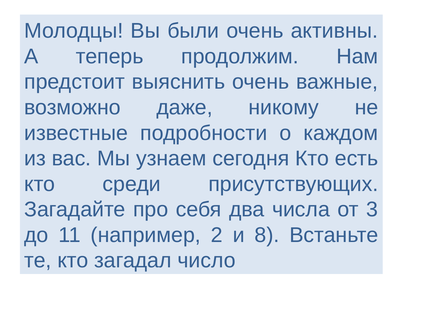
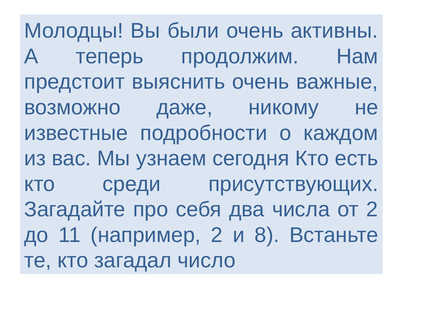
от 3: 3 -> 2 (372, 210)
